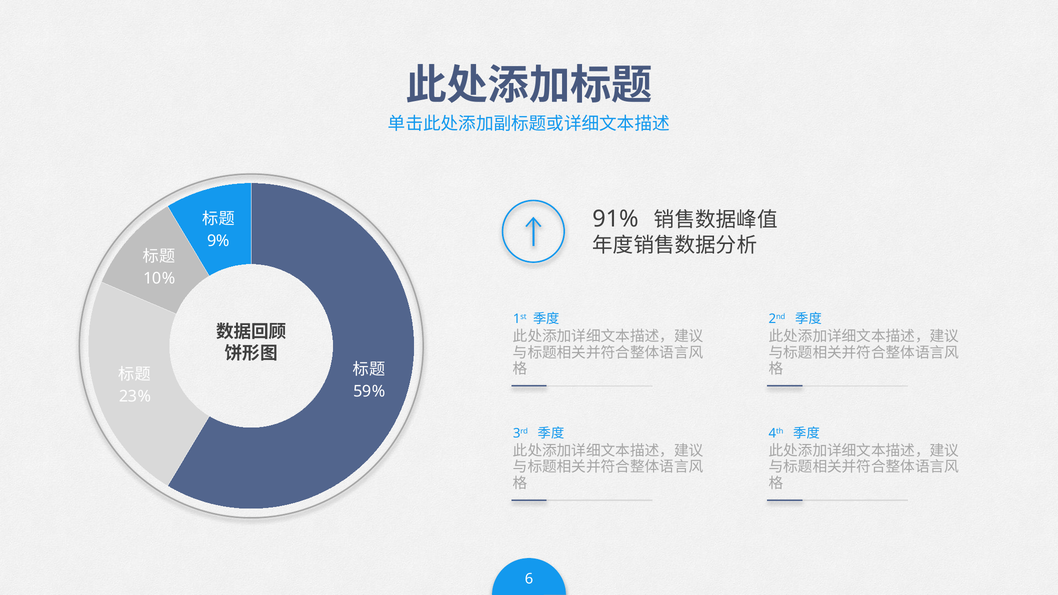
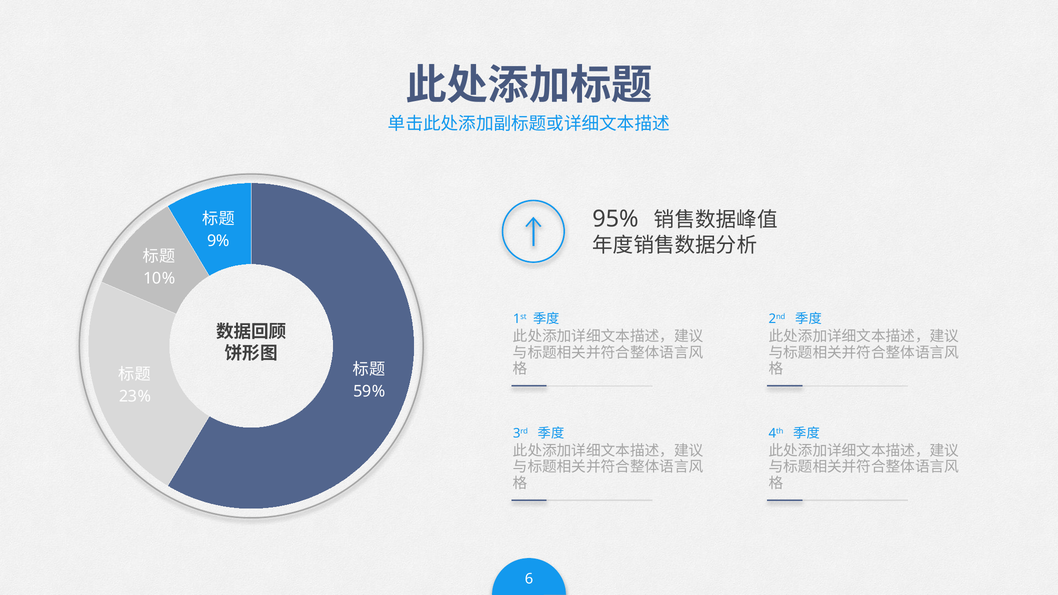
91%: 91% -> 95% (615, 219)
